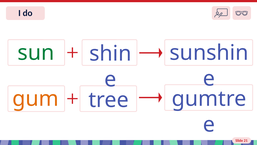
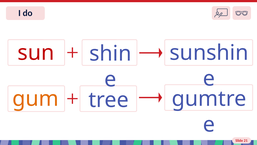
sun colour: green -> red (36, 53)
